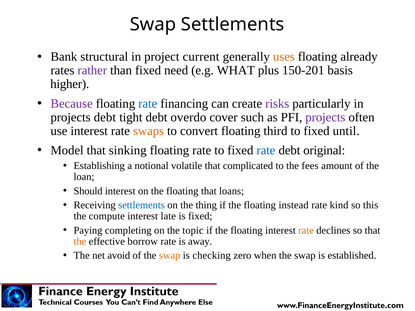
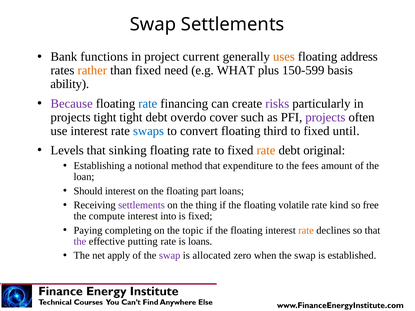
structural: structural -> functions (104, 57)
already: already -> address (359, 57)
rather colour: purple -> orange (92, 70)
150-201: 150-201 -> 150-599 (303, 70)
higher: higher -> ability (70, 84)
projects debt: debt -> tight (105, 117)
swaps colour: orange -> blue (149, 131)
Model: Model -> Levels (67, 150)
rate colour: blue -> orange (266, 150)
volatile: volatile -> method (187, 166)
complicated: complicated -> expenditure (248, 166)
floating that: that -> part (209, 191)
settlements colour: blue -> purple (142, 205)
instead: instead -> volatile (294, 205)
this: this -> free (371, 205)
late: late -> into (168, 216)
the colour: orange -> purple (80, 242)
borrow: borrow -> putting (143, 242)
is away: away -> loans (200, 242)
avoid: avoid -> apply (119, 256)
swap colour: orange -> purple (170, 256)
checking: checking -> allocated (212, 256)
